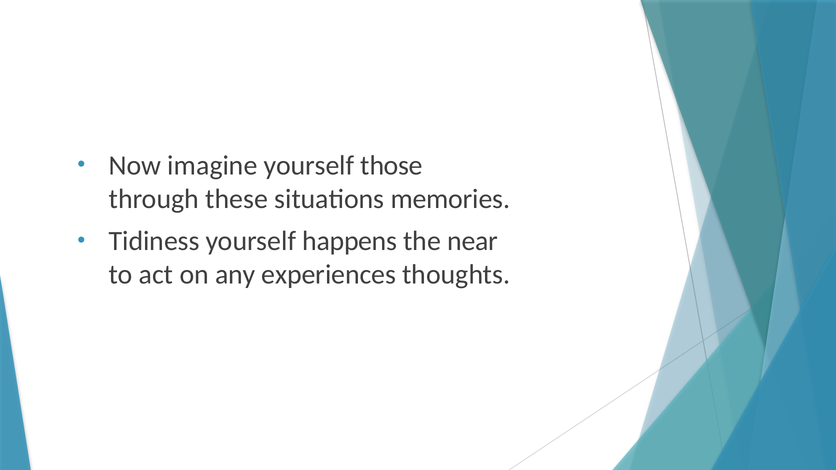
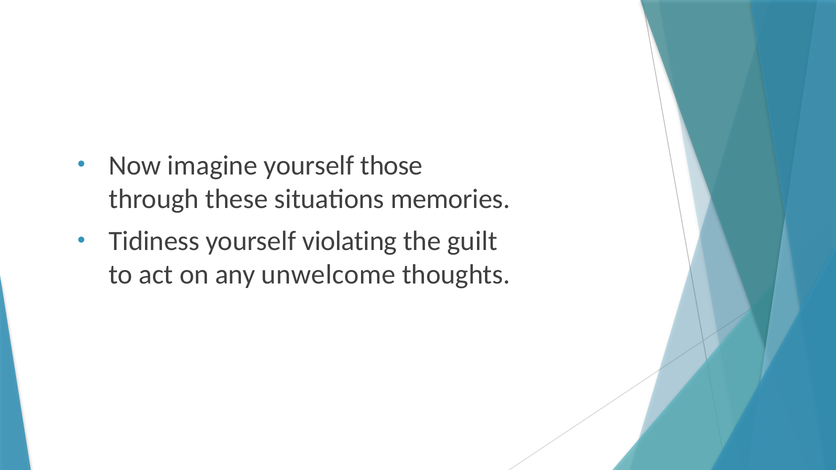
happens: happens -> violating (350, 241)
near: near -> guilt (472, 241)
experiences: experiences -> unwelcome (329, 275)
